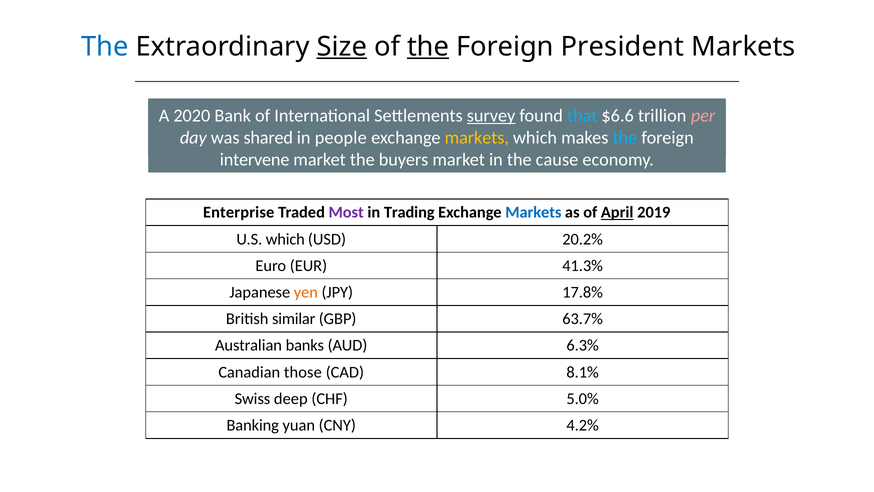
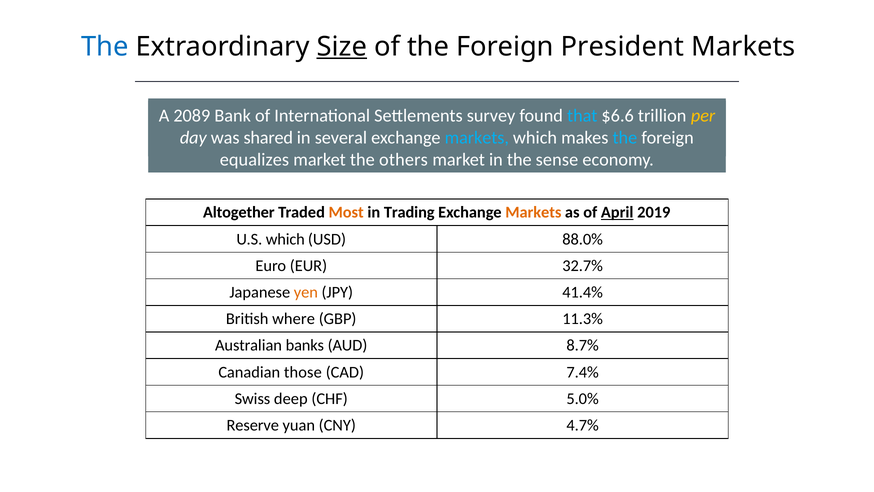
the underline: present -> none (428, 47)
2020: 2020 -> 2089 (192, 116)
survey underline: present -> none (491, 116)
per colour: pink -> yellow (703, 116)
people: people -> several (341, 138)
markets colour: yellow -> light blue (477, 138)
intervene: intervene -> equalizes (254, 159)
buyers: buyers -> others (403, 159)
cause: cause -> sense (557, 159)
Enterprise: Enterprise -> Altogether (239, 212)
Most colour: purple -> orange (346, 212)
Markets colour: blue -> orange (533, 212)
20.2%: 20.2% -> 88.0% (583, 239)
41.3%: 41.3% -> 32.7% (583, 265)
17.8%: 17.8% -> 41.4% (583, 292)
similar: similar -> where (294, 319)
63.7%: 63.7% -> 11.3% (583, 319)
6.3%: 6.3% -> 8.7% (583, 345)
8.1%: 8.1% -> 7.4% (583, 372)
Banking: Banking -> Reserve (253, 425)
4.2%: 4.2% -> 4.7% (583, 425)
